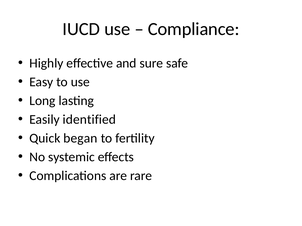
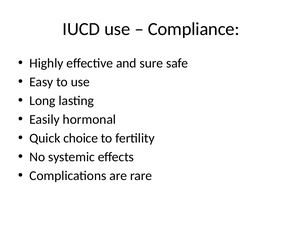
identified: identified -> hormonal (89, 120)
began: began -> choice (81, 139)
